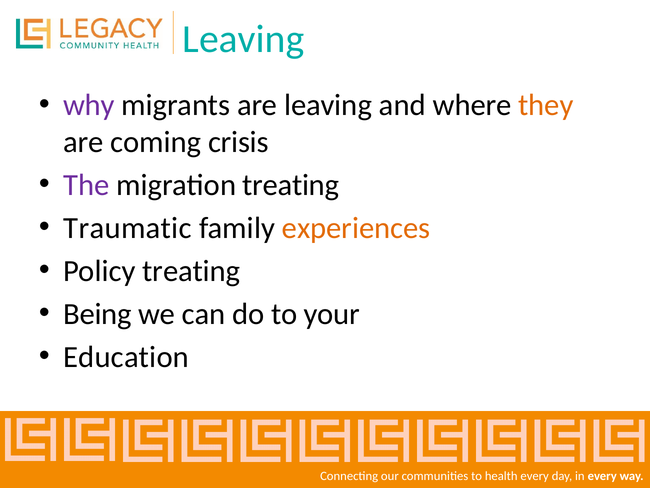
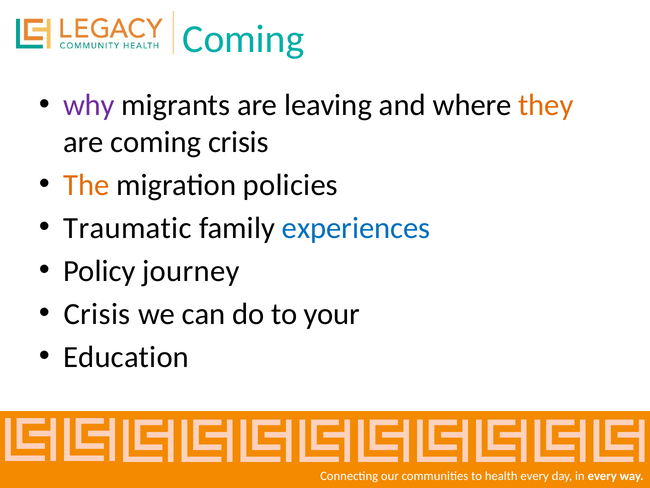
Leaving: Leaving -> Coming (243, 39)
The colour: purple -> orange (86, 185)
migration treating: treating -> policies (290, 185)
experiences colour: orange -> blue (356, 228)
Policy treating: treating -> journey (191, 271)
Being: Being -> Crisis (97, 314)
